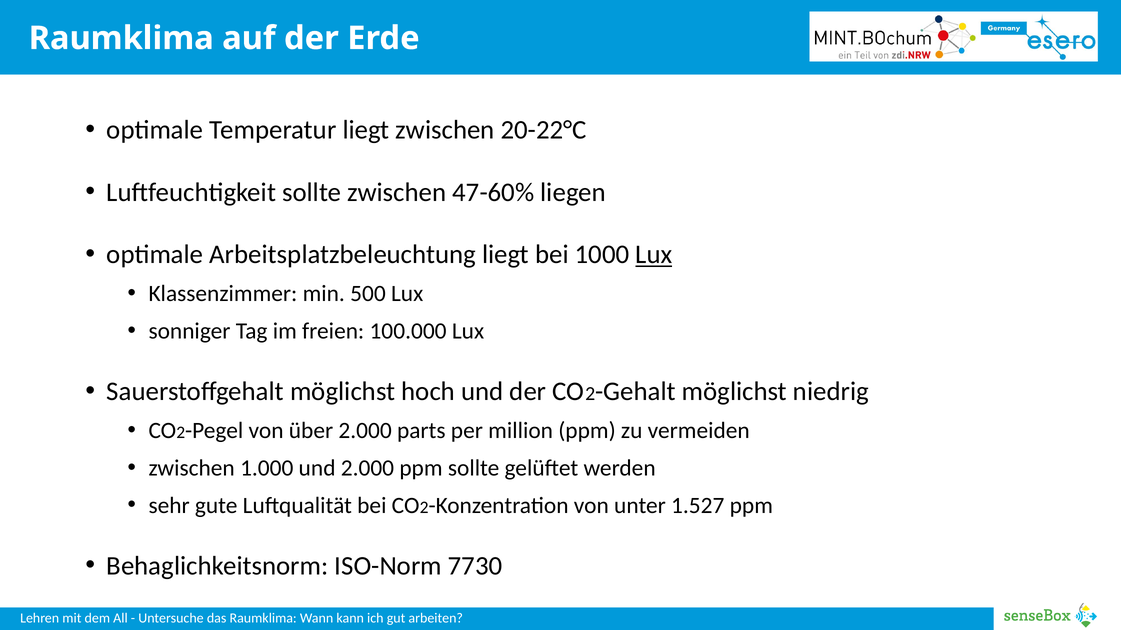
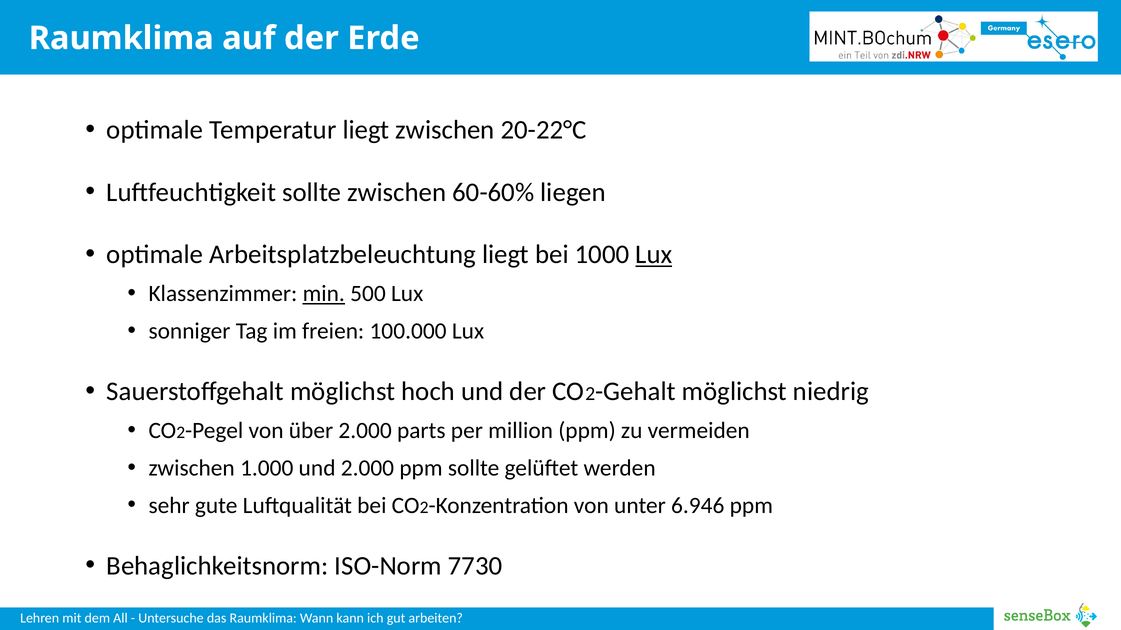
47-60%: 47-60% -> 60-60% (493, 193)
min underline: none -> present (324, 294)
1.527: 1.527 -> 6.946 (698, 506)
